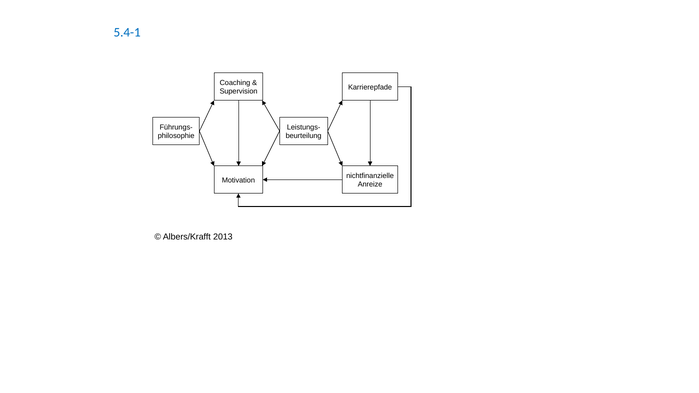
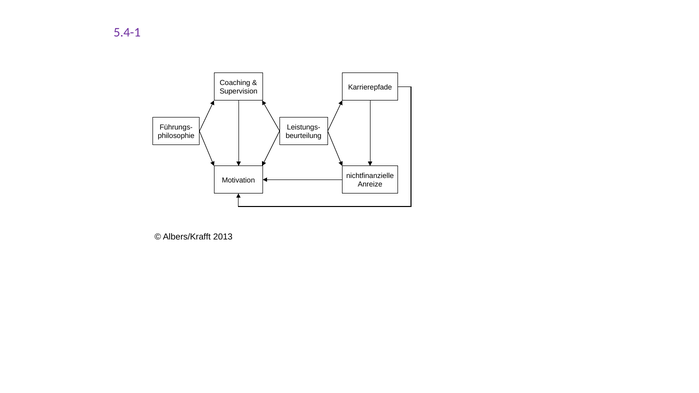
5.4-1 colour: blue -> purple (127, 32)
